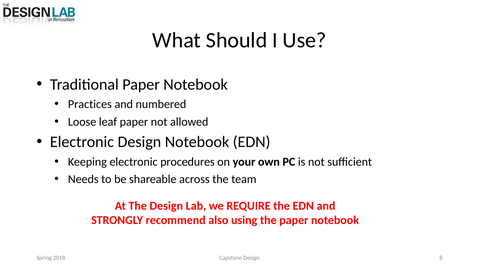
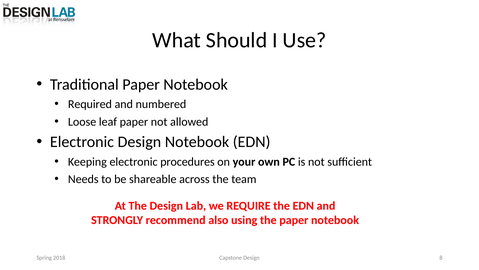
Practices: Practices -> Required (90, 104)
